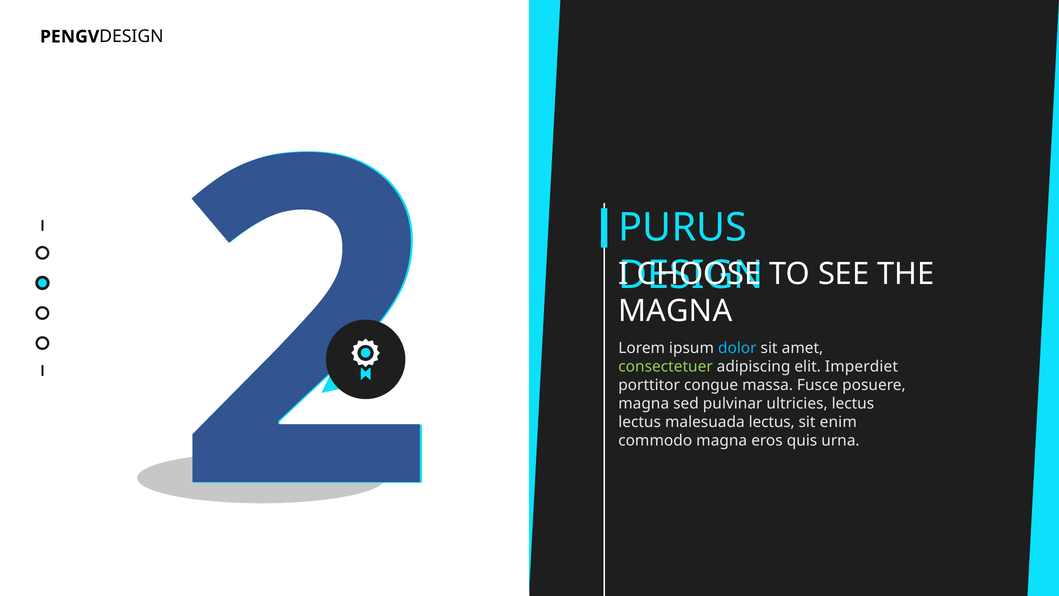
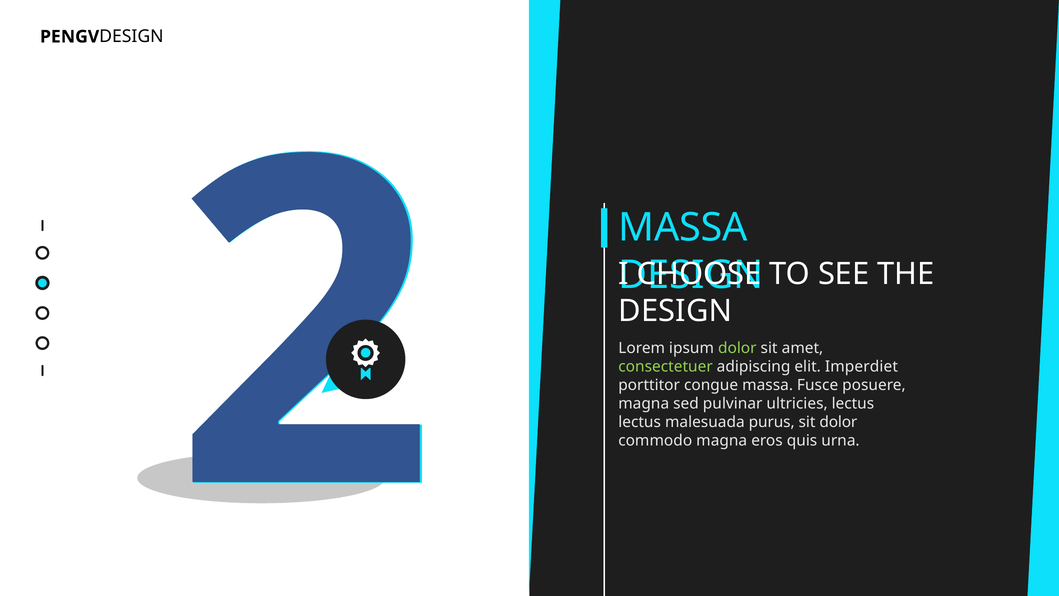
PURUS: PURUS -> MASSA (683, 228)
MAGNA: MAGNA -> DESIGN (675, 311)
dolor colour: light blue -> light green (737, 348)
malesuada lectus: lectus -> purus (772, 422)
sit enim: enim -> dolor (838, 422)
